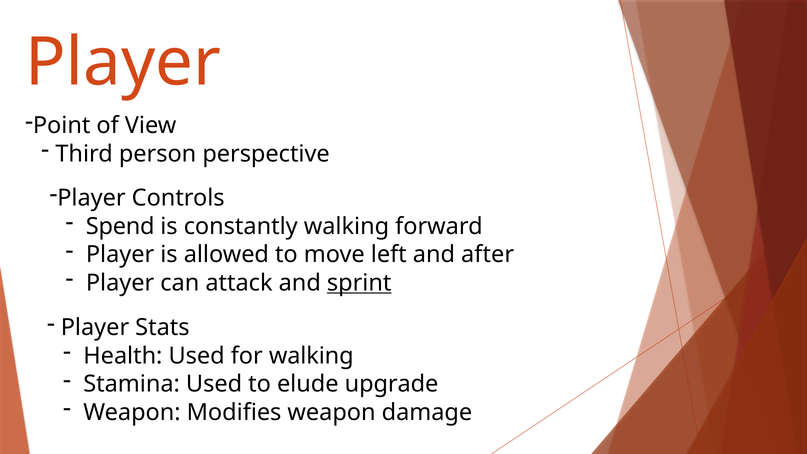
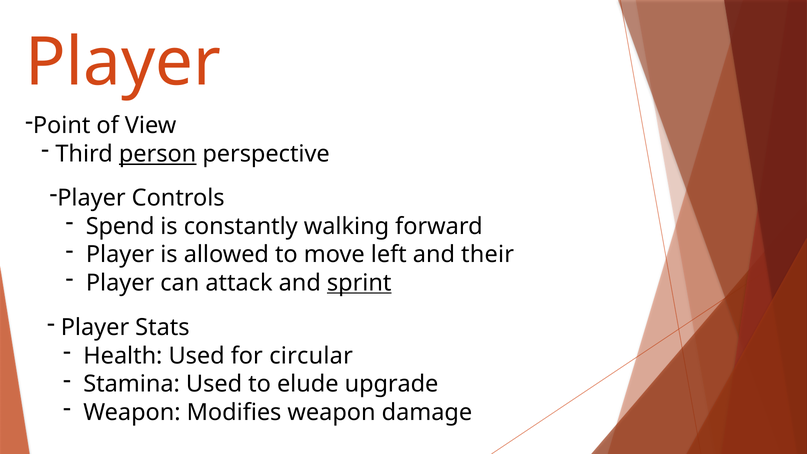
person underline: none -> present (158, 154)
after: after -> their (488, 255)
for walking: walking -> circular (311, 356)
